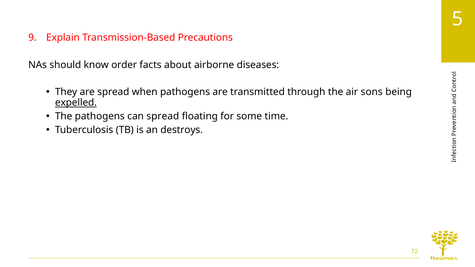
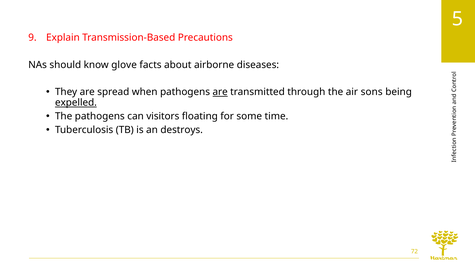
order: order -> glove (124, 65)
are underline: none -> present (220, 92)
can spread: spread -> visitors (163, 116)
